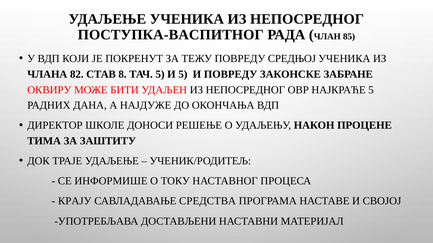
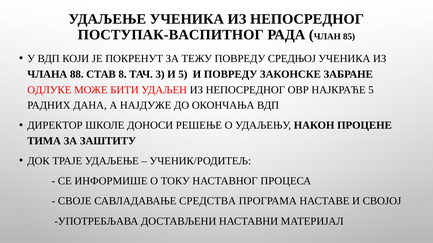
ПОСТУПКА-ВАСПИТНОГ: ПОСТУПКА-ВАСПИТНОГ -> ПОСТУПАК-ВАСПИТНОГ (171, 35)
82: 82 -> 88 (77, 74)
ТАЧ 5: 5 -> 3 (160, 74)
ОКВИРУ: ОКВИРУ -> ОДЛУКЕ (49, 90)
КРАЈУ: КРАЈУ -> СВОЈЕ (75, 202)
